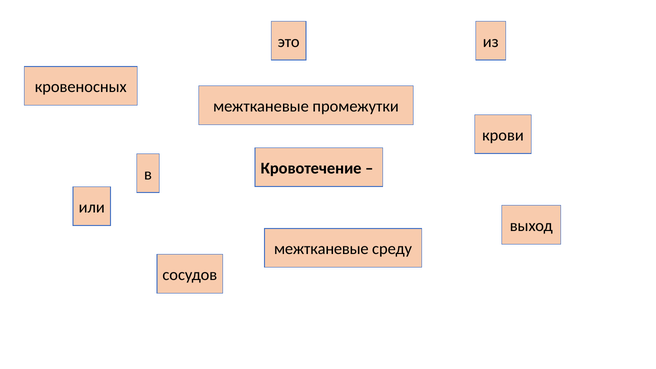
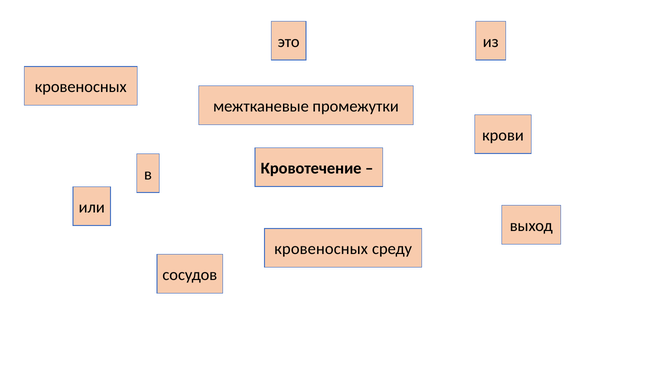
межтканевые: межтканевые -> кровеносных (321, 249)
